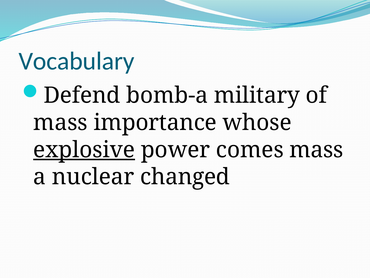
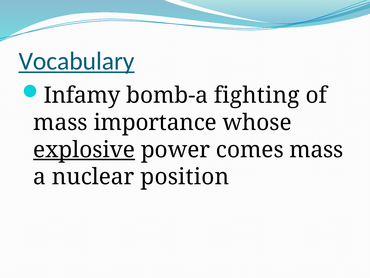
Vocabulary underline: none -> present (76, 61)
Defend: Defend -> Infamy (82, 95)
military: military -> fighting (257, 95)
changed: changed -> position (185, 177)
